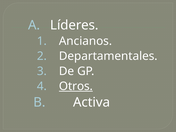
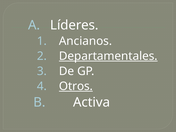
Departamentales underline: none -> present (108, 56)
